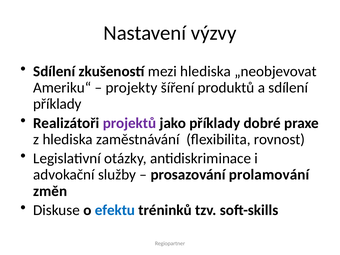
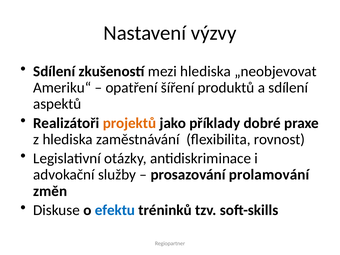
projekty: projekty -> opatření (132, 88)
příklady: příklady -> aspektů (57, 104)
projektů colour: purple -> orange (130, 123)
